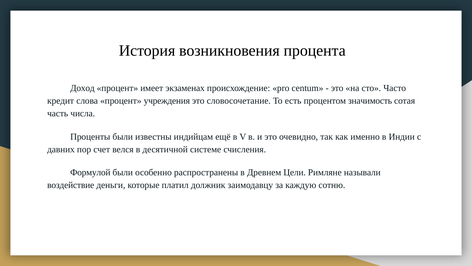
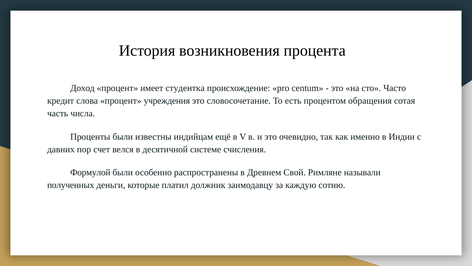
экзаменах: экзаменах -> студентка (185, 88)
значимость: значимость -> обращения (370, 101)
Цели: Цели -> Свой (295, 172)
воздействие: воздействие -> полученных (71, 185)
